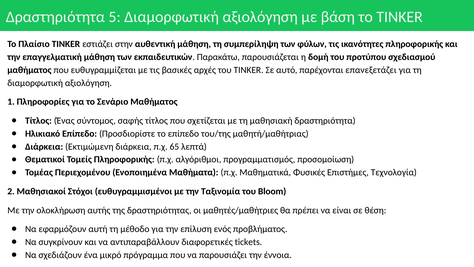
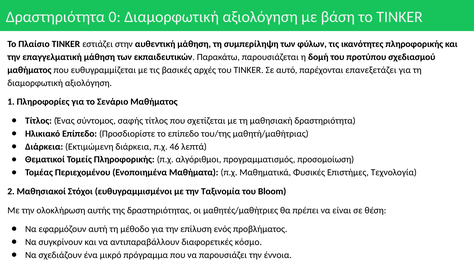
5: 5 -> 0 (115, 17)
65: 65 -> 46 (174, 146)
tickets: tickets -> κόσμο (248, 242)
